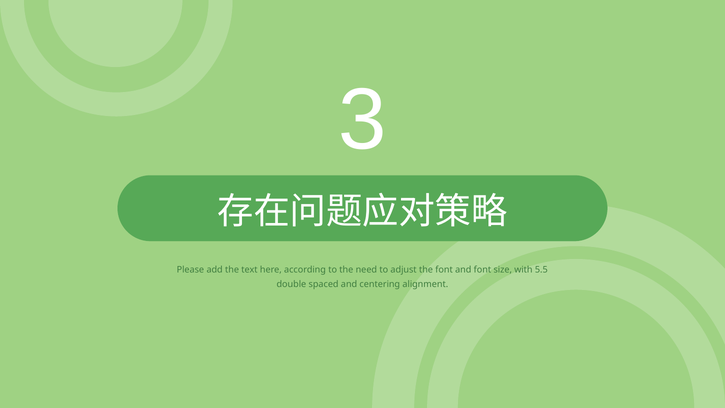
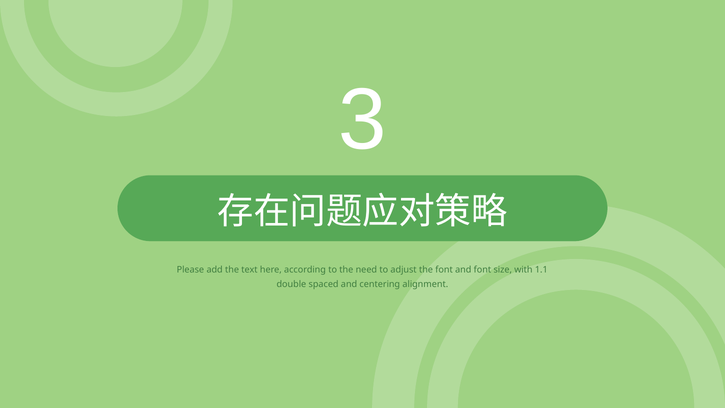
5.5: 5.5 -> 1.1 (541, 270)
